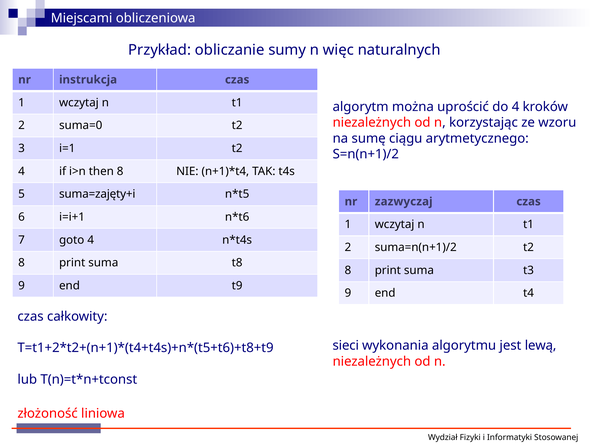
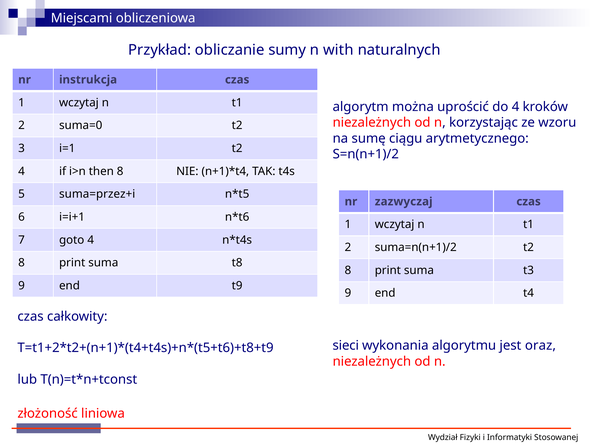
więc: więc -> with (338, 50)
suma=zajęty+i: suma=zajęty+i -> suma=przez+i (97, 194)
lewą: lewą -> oraz (540, 346)
